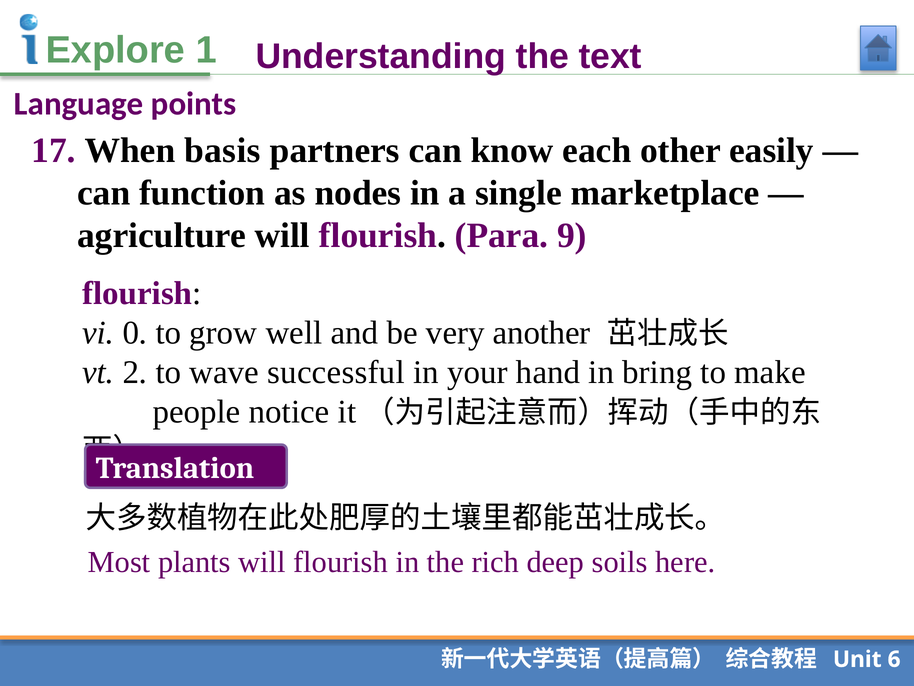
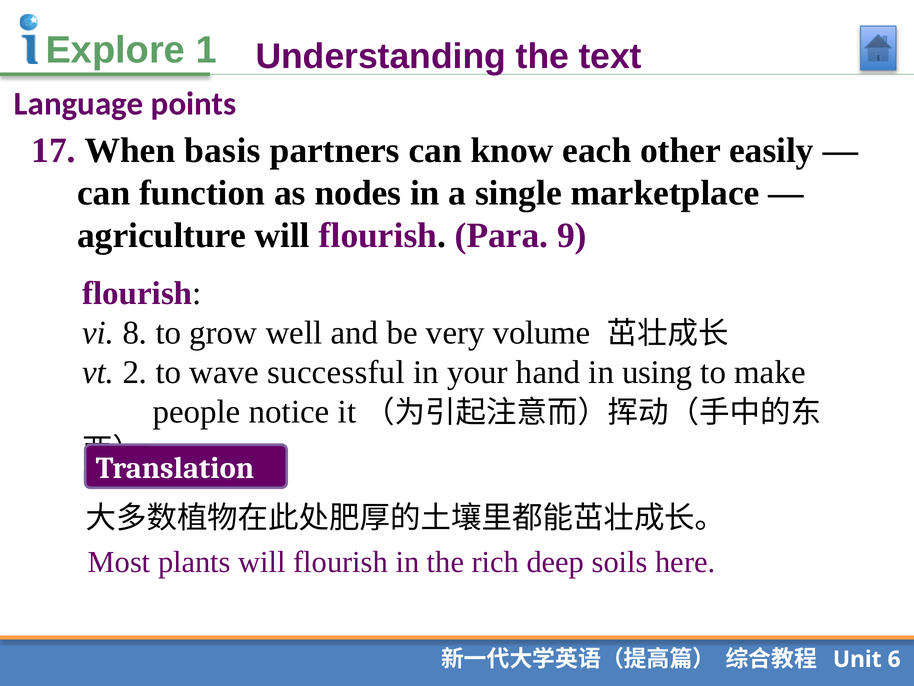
0: 0 -> 8 (135, 333)
another: another -> volume (542, 333)
bring: bring -> using (657, 372)
